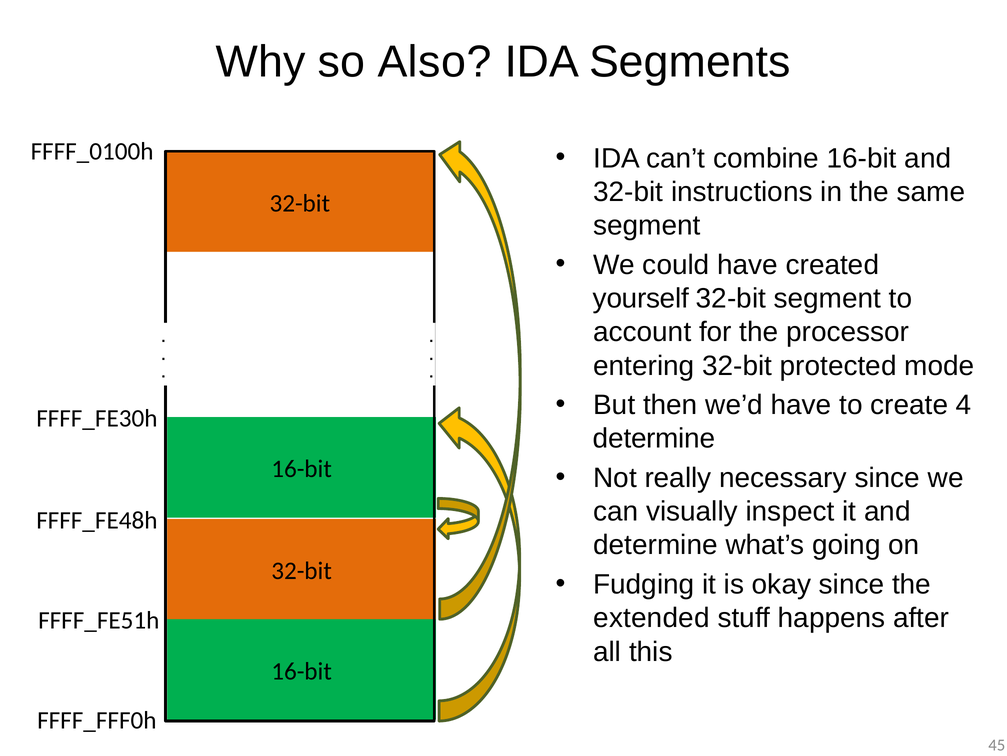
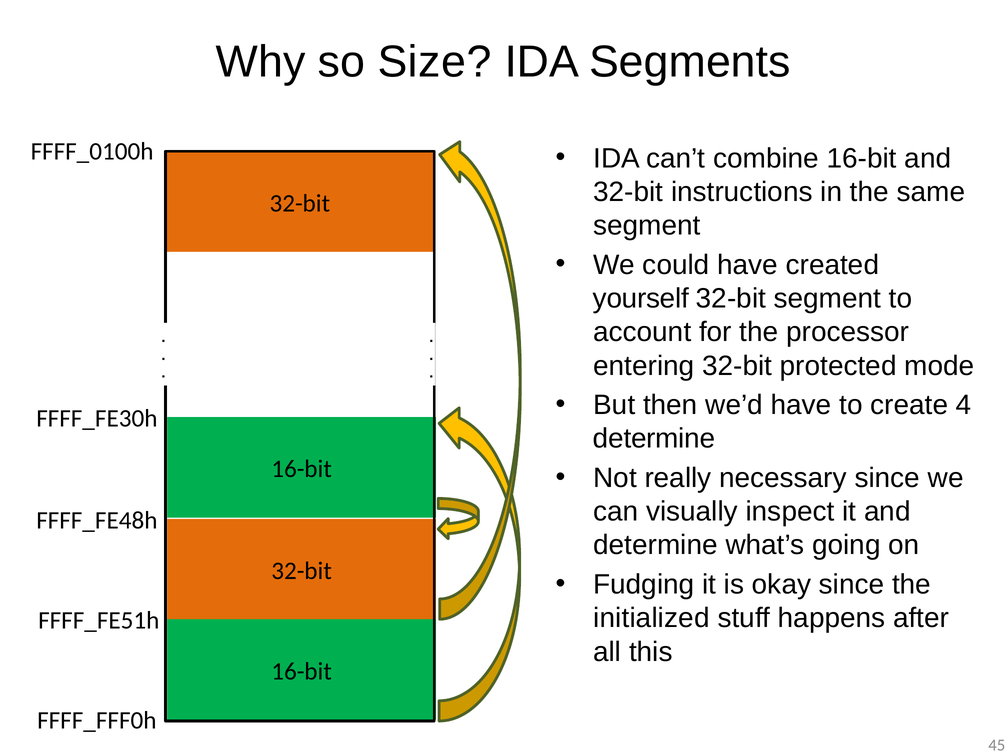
Also: Also -> Size (435, 62)
extended: extended -> initialized (652, 618)
